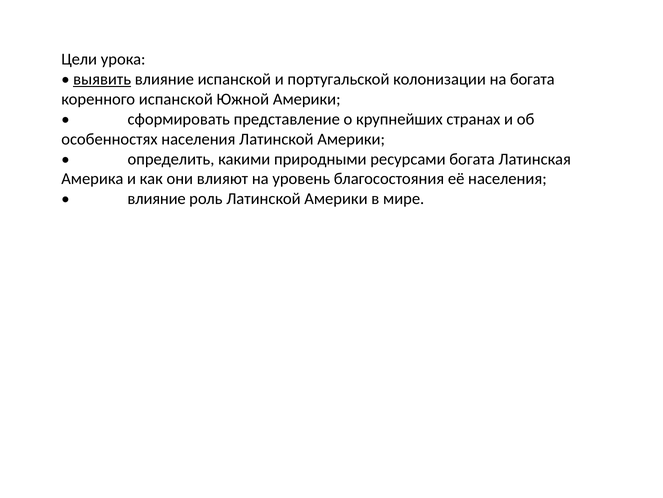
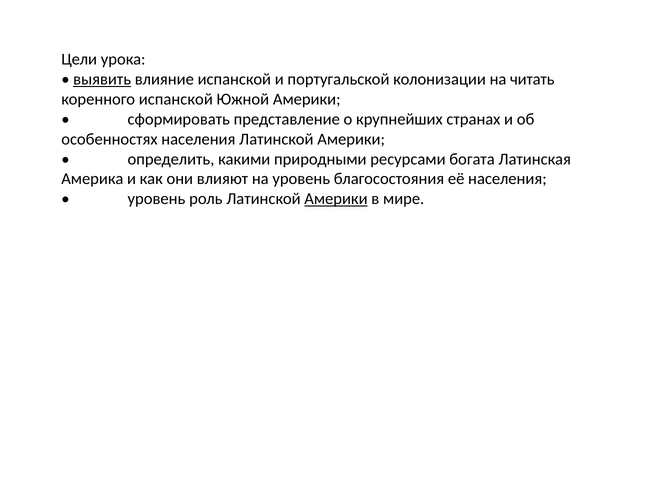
на богата: богата -> читать (532, 79)
влияние: влияние -> уровень (156, 199)
Америки underline: none -> present (336, 199)
